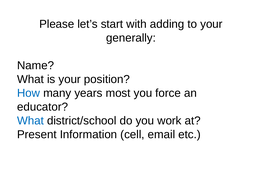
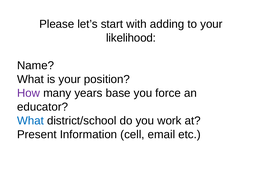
generally: generally -> likelihood (131, 38)
How colour: blue -> purple (29, 93)
most: most -> base (118, 93)
